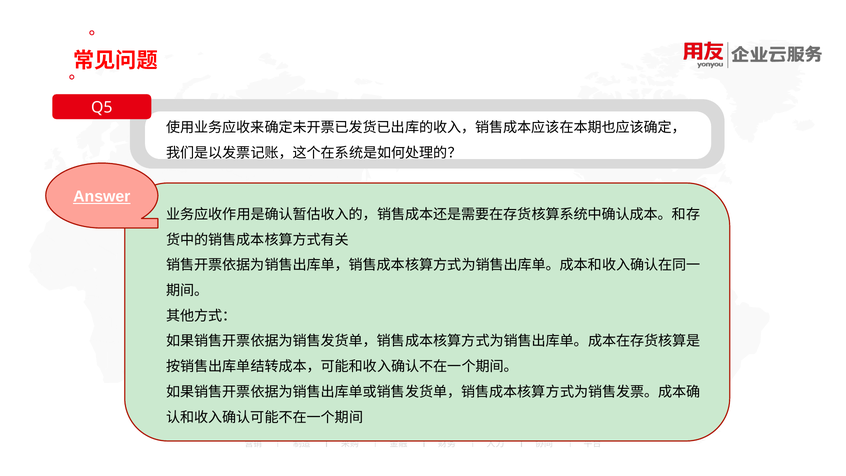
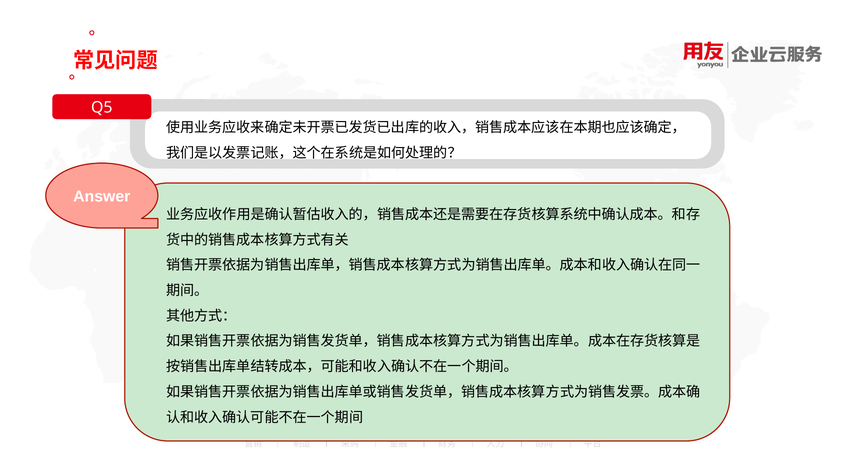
Answer underline: present -> none (102, 197)
